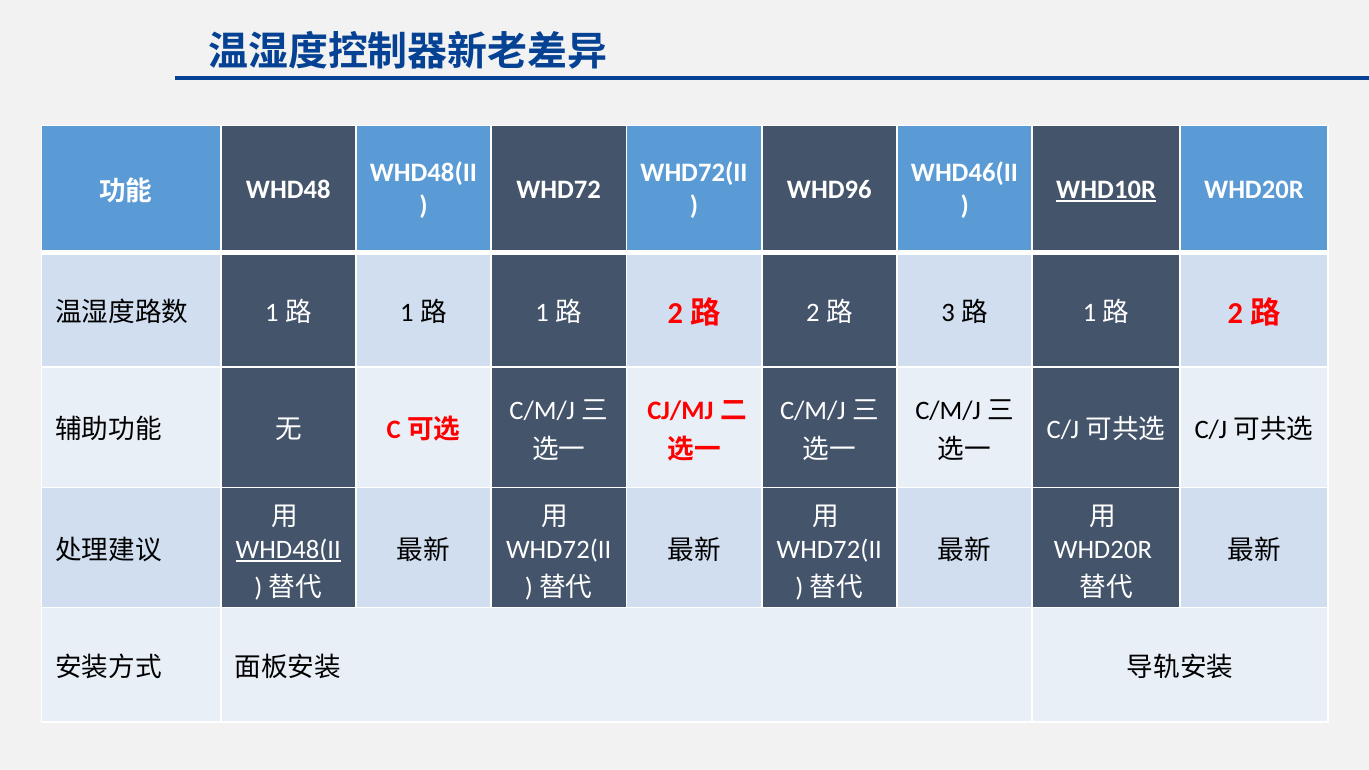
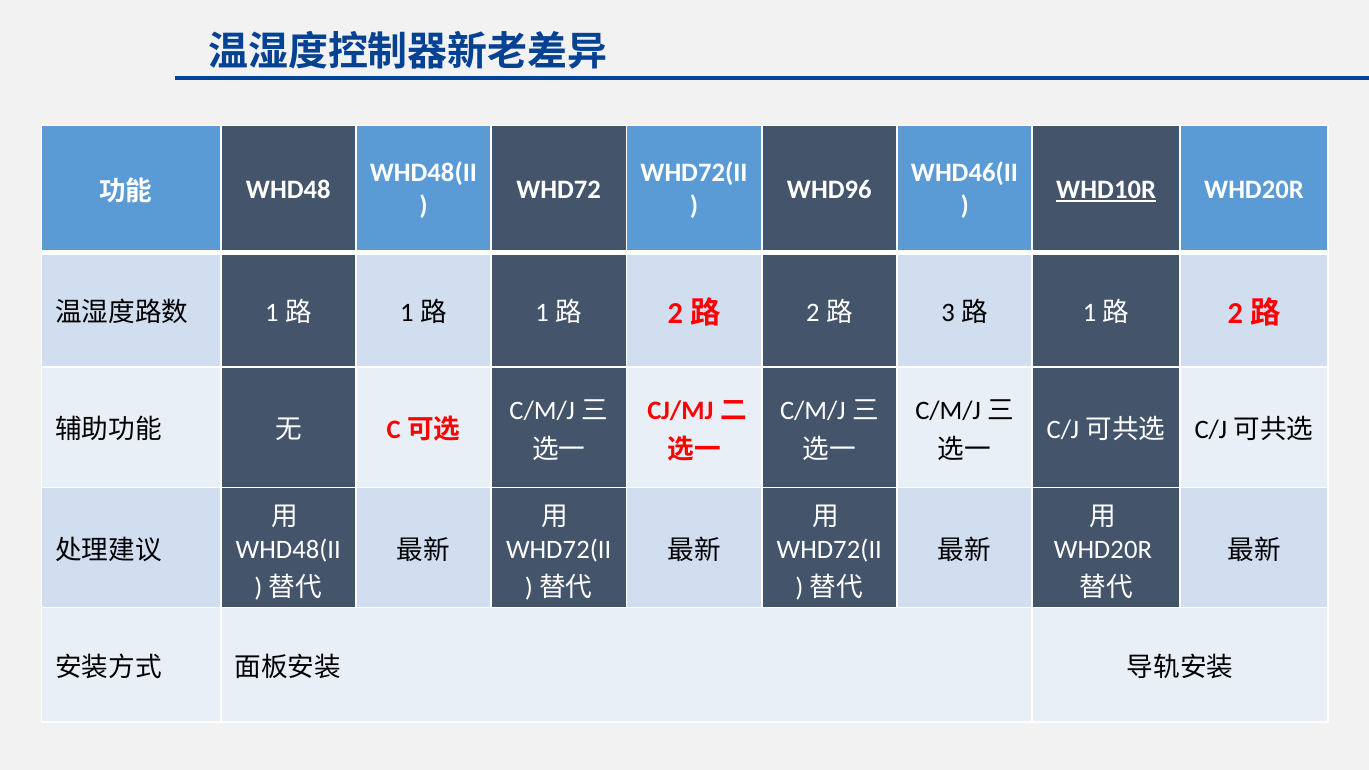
WHD48(II underline: present -> none (288, 550)
